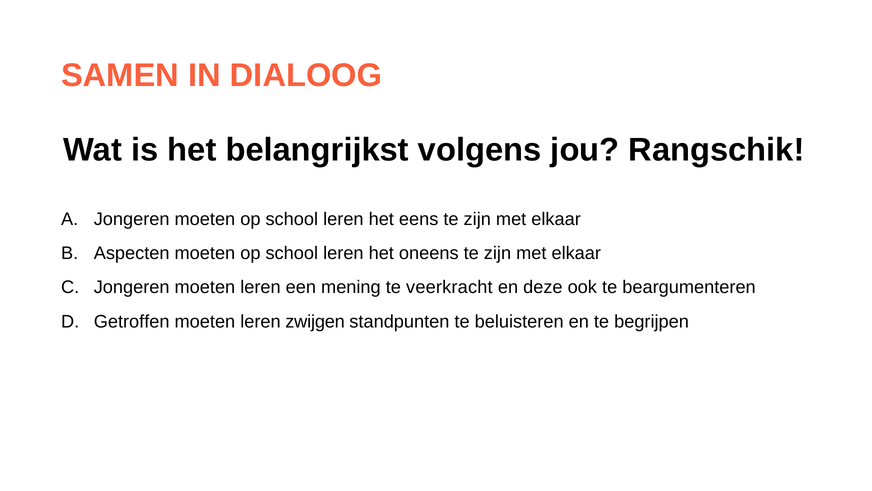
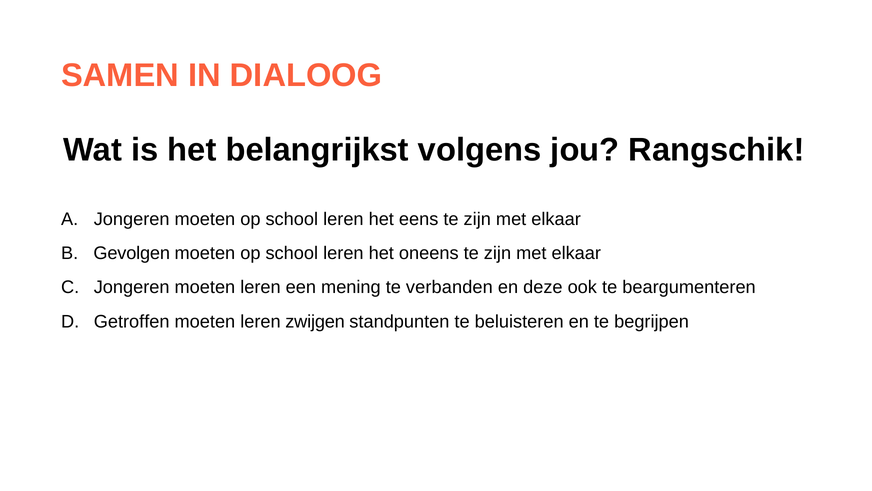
Aspecten: Aspecten -> Gevolgen (132, 253)
veerkracht: veerkracht -> verbanden (449, 287)
